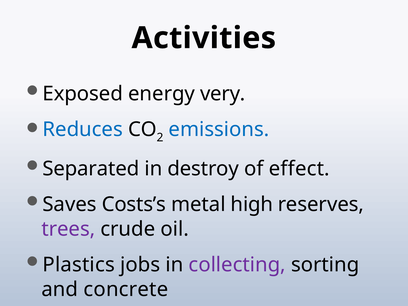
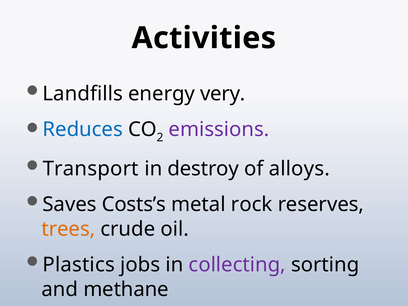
Exposed: Exposed -> Landfills (83, 94)
emissions colour: blue -> purple (219, 130)
Separated: Separated -> Transport (91, 169)
effect: effect -> alloys (299, 169)
high: high -> rock (252, 205)
trees colour: purple -> orange (68, 229)
concrete: concrete -> methane (126, 289)
